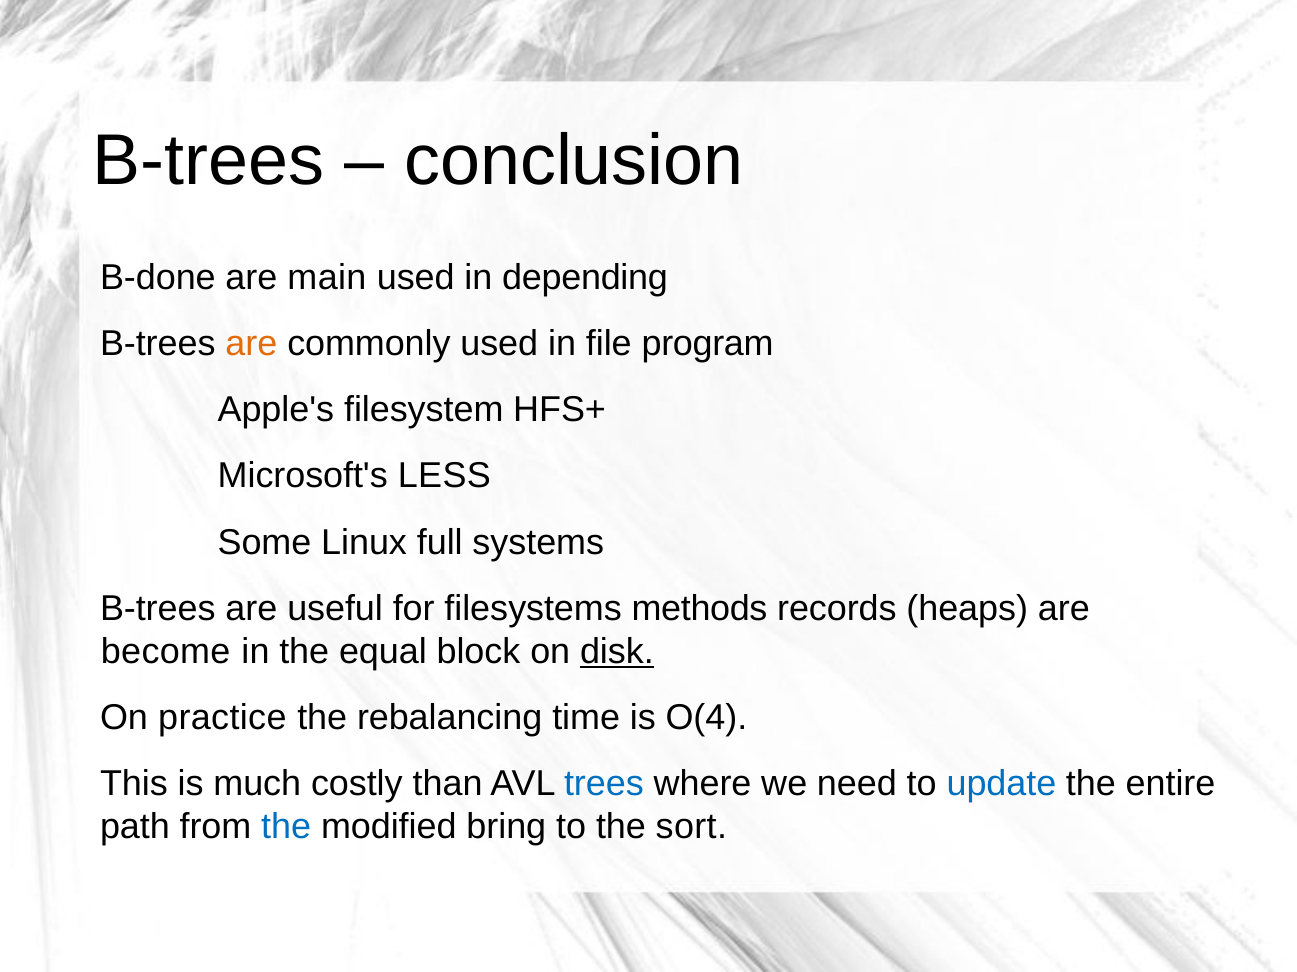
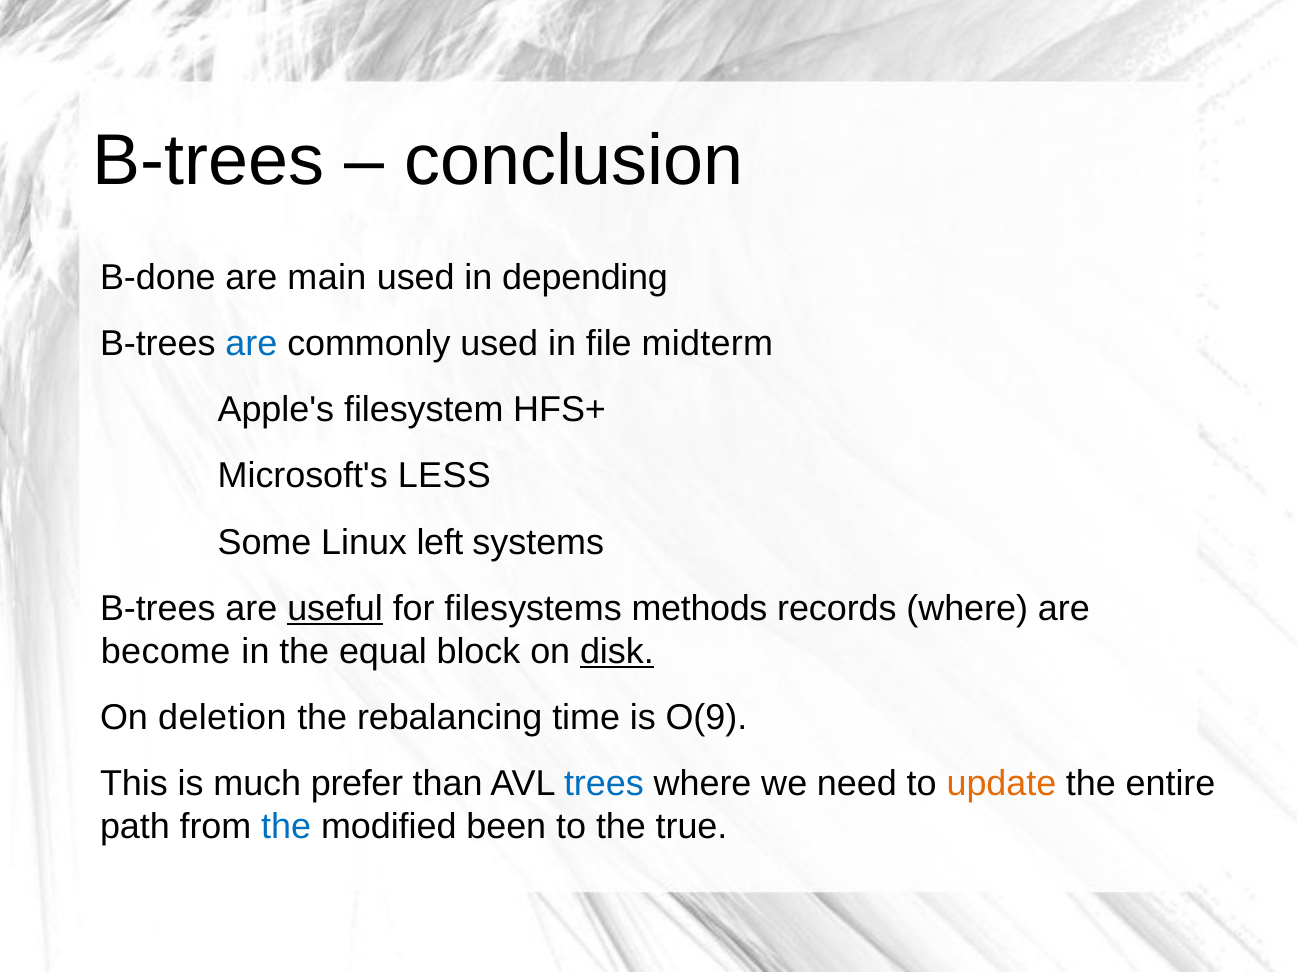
are colour: orange -> blue (251, 344)
program: program -> midterm (707, 344)
full: full -> left (440, 543)
useful underline: none -> present (335, 609)
records heaps: heaps -> where (967, 609)
practice: practice -> deletion (222, 718)
O(4: O(4 -> O(9 (706, 718)
costly: costly -> prefer (357, 784)
update colour: blue -> orange (1001, 784)
bring: bring -> been (506, 828)
sort: sort -> true (692, 828)
